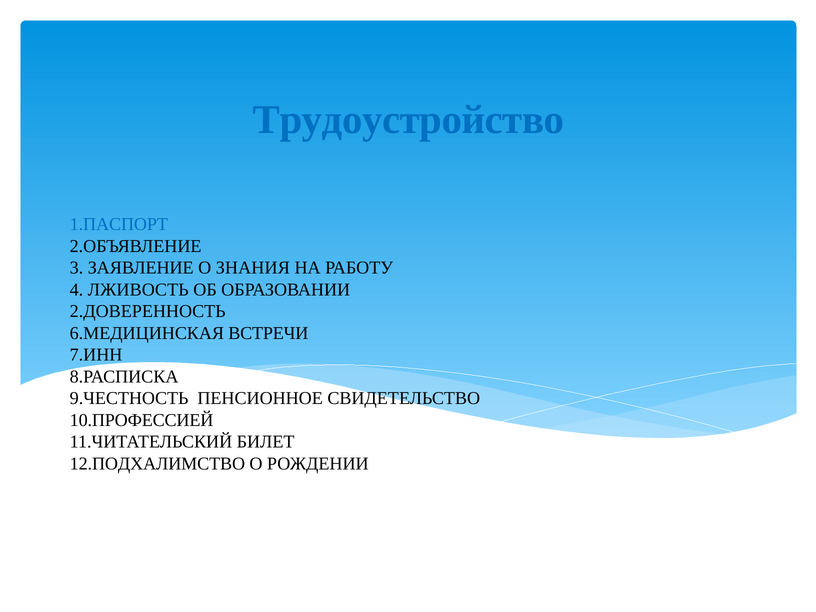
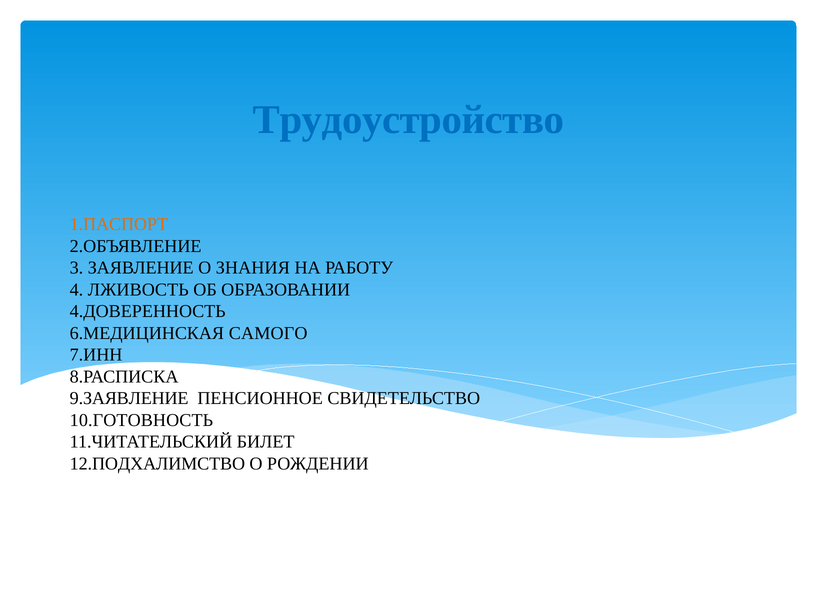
1.ПАСПОРТ colour: blue -> orange (119, 224)
2.ДОВЕРЕННОСТЬ: 2.ДОВЕРЕННОСТЬ -> 4.ДОВЕРЕННОСТЬ (148, 311)
ВСТРЕЧИ: ВСТРЕЧИ -> САМОГО (268, 333)
9.ЧЕСТНОСТЬ: 9.ЧЕСТНОСТЬ -> 9.ЗАЯВЛЕНИЕ (129, 398)
10.ПРОФЕССИЕЙ: 10.ПРОФЕССИЕЙ -> 10.ГОТОВНОСТЬ (141, 420)
